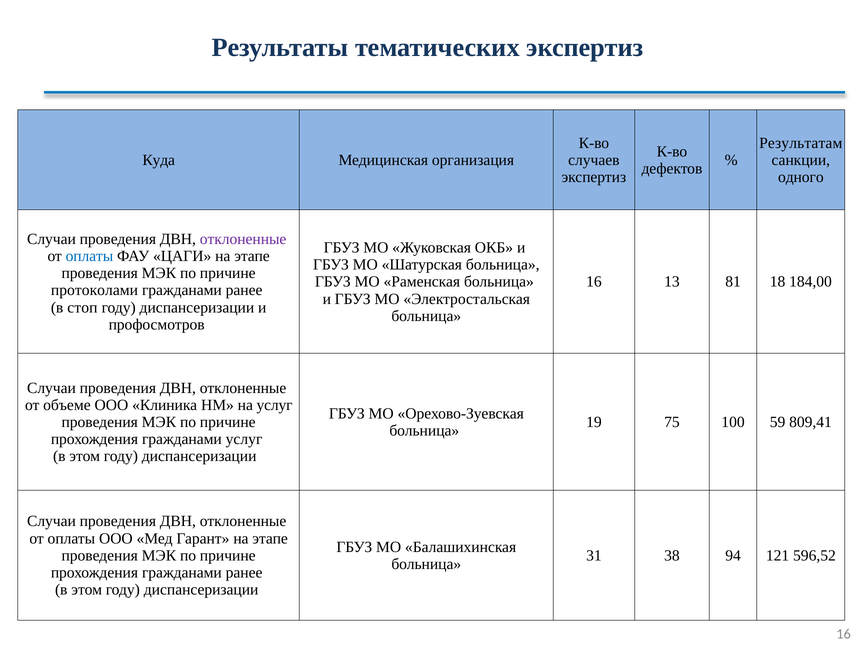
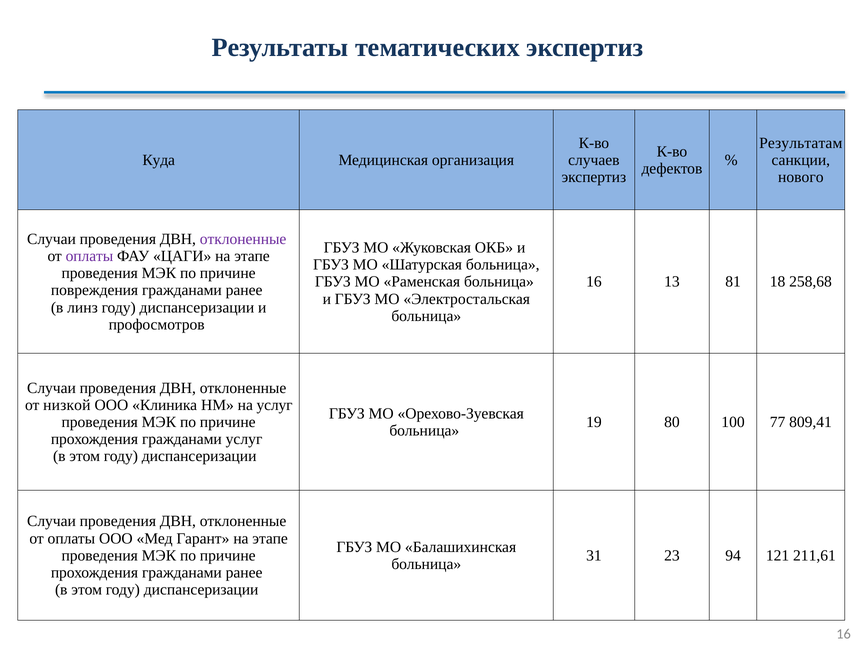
одного: одного -> нового (801, 177)
оплаты colour: blue -> purple (89, 256)
184,00: 184,00 -> 258,68 (811, 282)
протоколами: протоколами -> повреждения (95, 291)
стоп: стоп -> линз (82, 308)
объеме: объеме -> низкой (67, 405)
75: 75 -> 80 (672, 422)
59: 59 -> 77 (778, 422)
38: 38 -> 23 (672, 556)
596,52: 596,52 -> 211,61 (814, 556)
